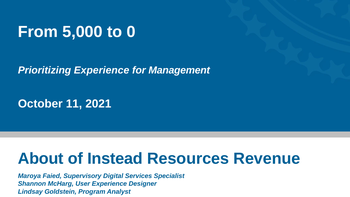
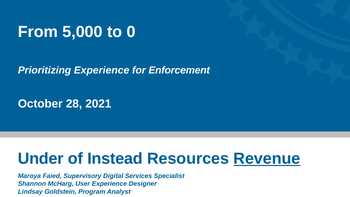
Management: Management -> Enforcement (179, 70)
11: 11 -> 28 (74, 104)
About: About -> Under (41, 158)
Revenue underline: none -> present (267, 158)
